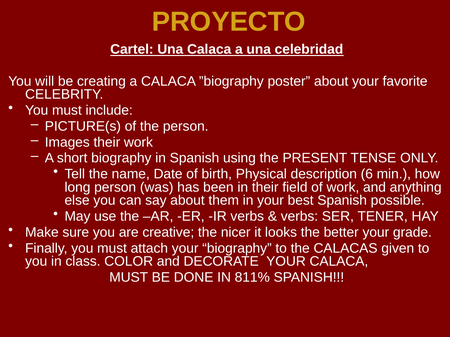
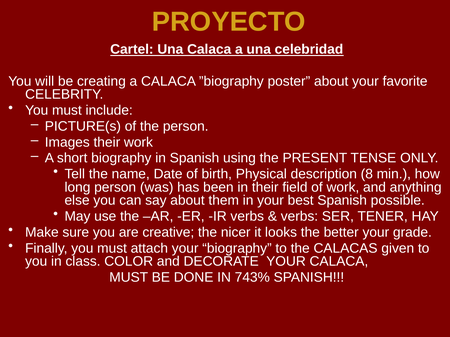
6: 6 -> 8 (367, 174)
811%: 811% -> 743% (252, 278)
